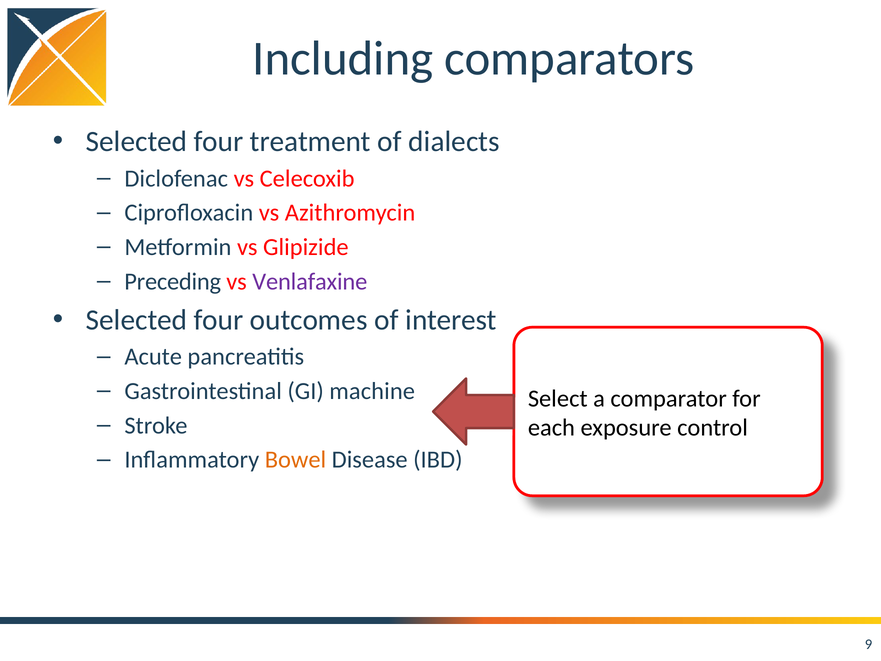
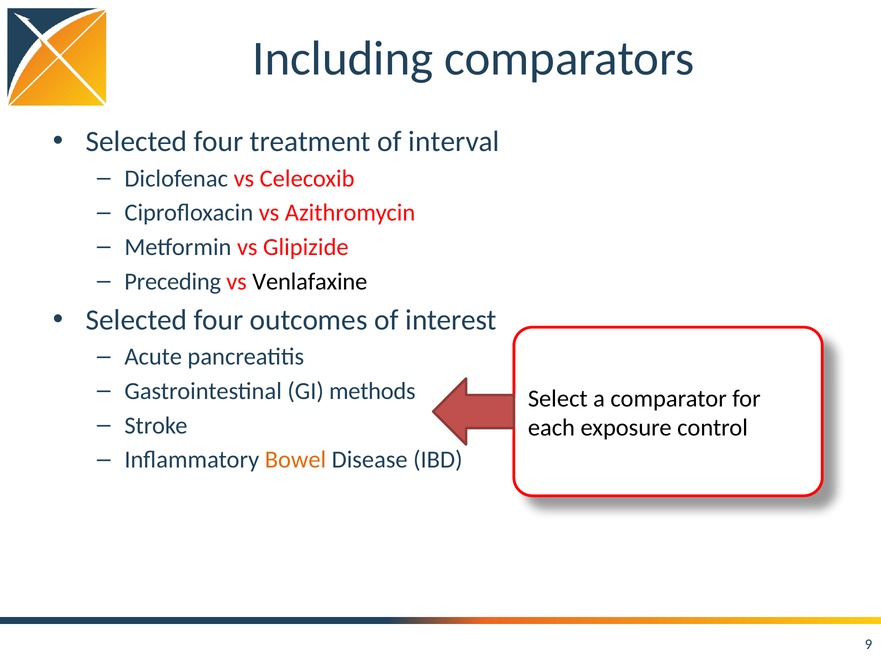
dialects: dialects -> interval (454, 142)
Venlafaxine colour: purple -> black (310, 281)
machine: machine -> methods (372, 391)
